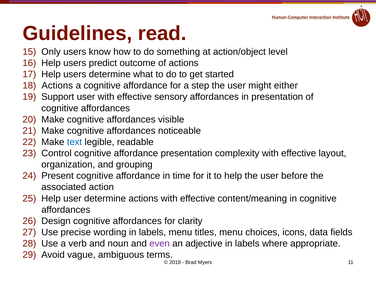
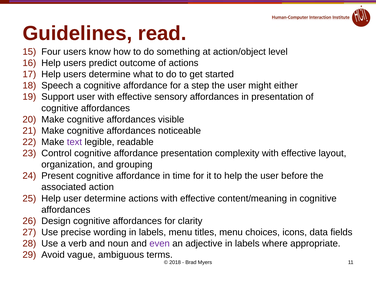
Only: Only -> Four (51, 52)
Actions: Actions -> Speech (57, 86)
text colour: blue -> purple (74, 142)
